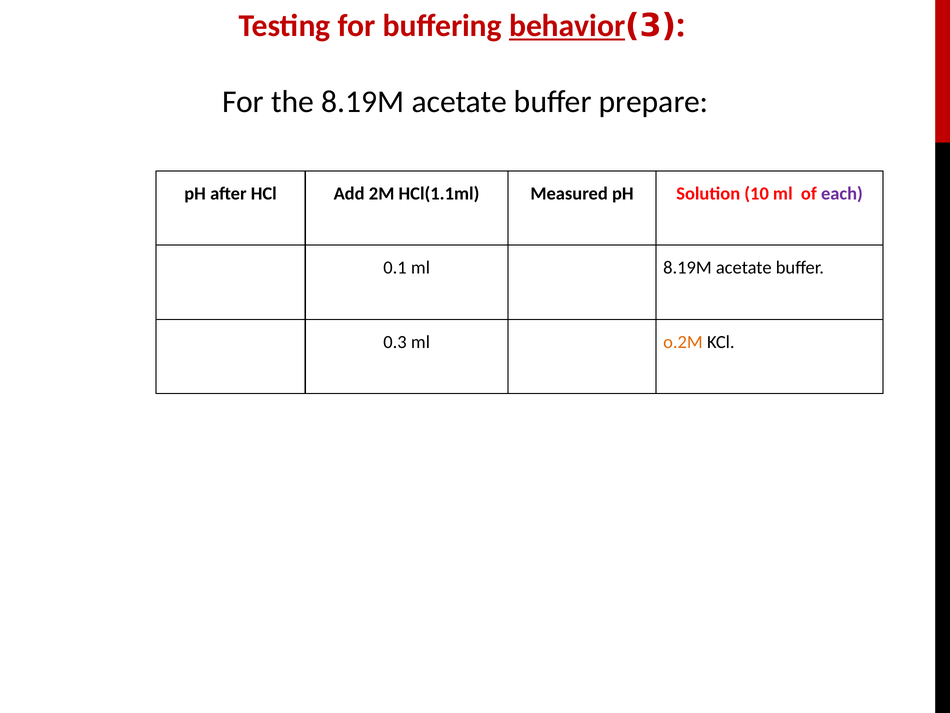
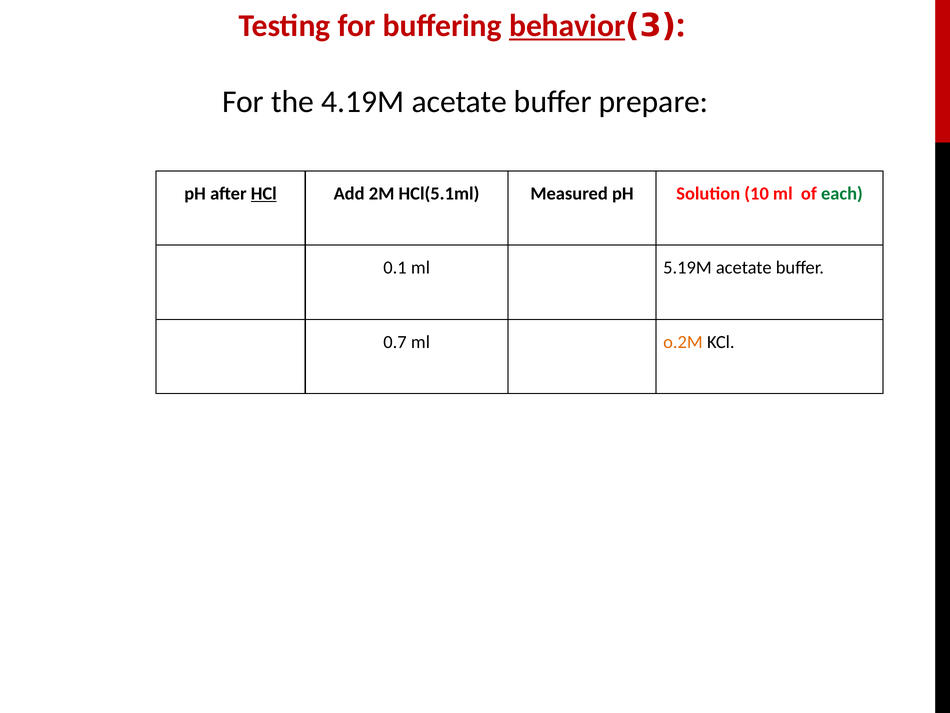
the 8.19M: 8.19M -> 4.19M (363, 102)
HCl underline: none -> present (264, 193)
HCl(1.1ml: HCl(1.1ml -> HCl(5.1ml (439, 193)
each colour: purple -> green (842, 193)
ml 8.19M: 8.19M -> 5.19M (687, 268)
0.3: 0.3 -> 0.7 (395, 342)
